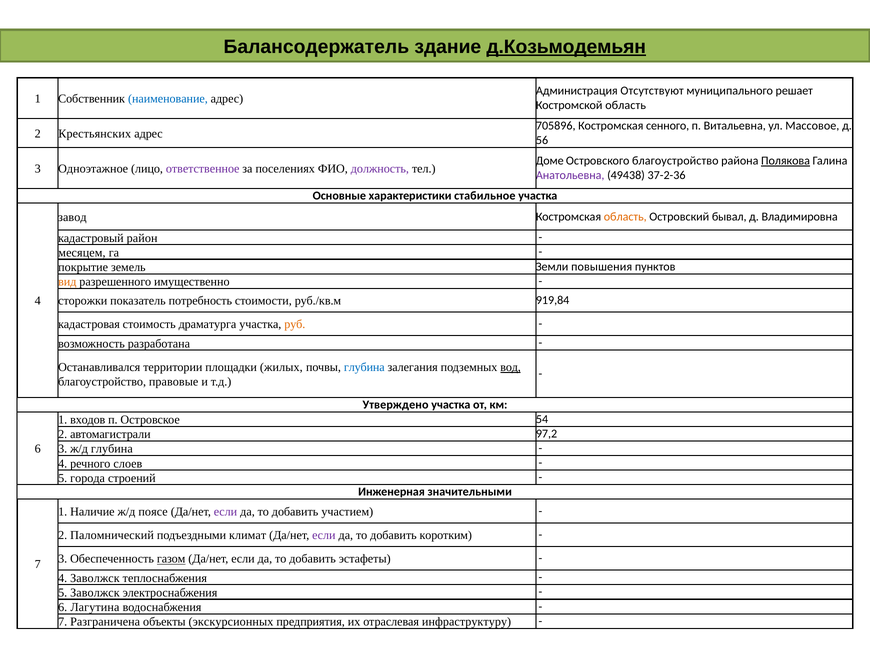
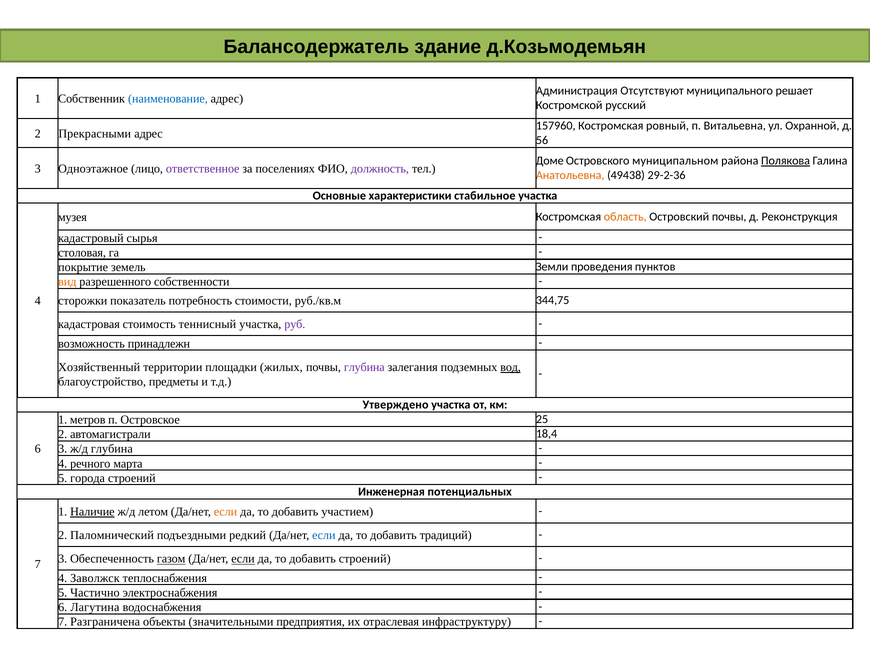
д.Козьмодемьян underline: present -> none (566, 47)
Костромской область: область -> русский (626, 105)
705896: 705896 -> 157960 (556, 126)
сенного: сенного -> ровный (668, 126)
Массовое: Массовое -> Охранной (812, 126)
Крестьянских: Крестьянских -> Прекрасными (95, 134)
Островского благоустройство: благоустройство -> муниципальном (675, 161)
Анатольевна colour: purple -> orange (570, 175)
37-2-36: 37-2-36 -> 29-2-36 (667, 175)
завод: завод -> музея (72, 217)
Островский бывал: бывал -> почвы (729, 216)
Владимировна: Владимировна -> Реконструкция (800, 216)
район: район -> сырья (142, 238)
месяцем: месяцем -> столовая (82, 252)
повышения: повышения -> проведения (602, 266)
имущественно: имущественно -> собственности (192, 281)
919,84: 919,84 -> 344,75 (553, 300)
драматурга: драматурга -> теннисный (207, 324)
руб colour: orange -> purple (295, 324)
разработана: разработана -> принадлежн (159, 343)
Останавливался: Останавливался -> Хозяйственный (99, 367)
глубина colour: blue -> purple (364, 367)
правовые: правовые -> предметы (174, 381)
входов: входов -> метров (88, 420)
54: 54 -> 25 (542, 419)
97,2: 97,2 -> 18,4 (547, 434)
слоев: слоев -> марта (128, 463)
значительными: значительными -> потенциальных (470, 492)
Наличие underline: none -> present (92, 511)
поясе: поясе -> летом (153, 511)
если colour: purple -> orange (226, 511)
климат: климат -> редкий (248, 535)
если colour: purple -> blue (324, 535)
коротким: коротким -> традиций (446, 535)
если underline: none -> present (243, 559)
добавить эстафеты: эстафеты -> строений (365, 559)
5 Заволжск: Заволжск -> Частично (95, 592)
экскурсионных: экскурсионных -> значительными (231, 621)
